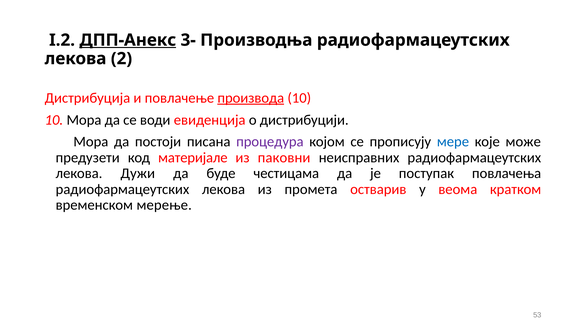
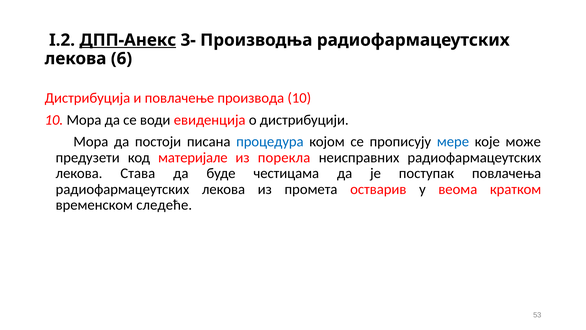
2: 2 -> 6 (121, 59)
производа underline: present -> none (251, 98)
процедура colour: purple -> blue (270, 142)
паковни: паковни -> порекла (284, 157)
Дужи: Дужи -> Става (138, 173)
мерење: мерење -> следеће (164, 205)
